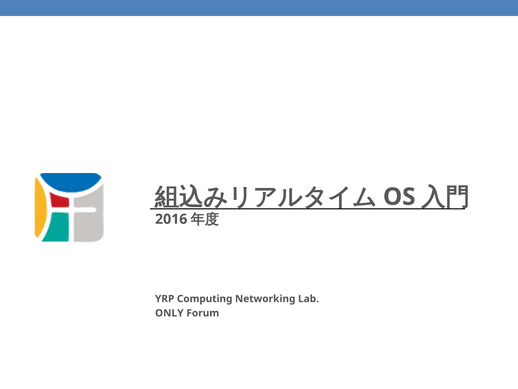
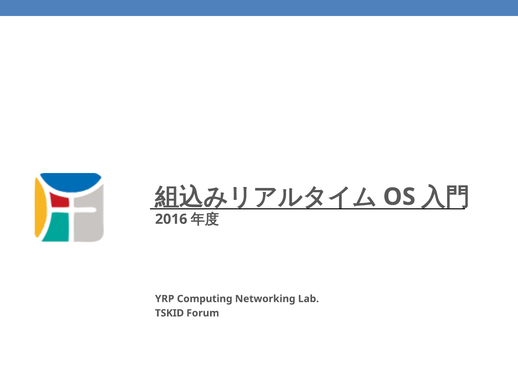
ONLY: ONLY -> TSKID (169, 313)
